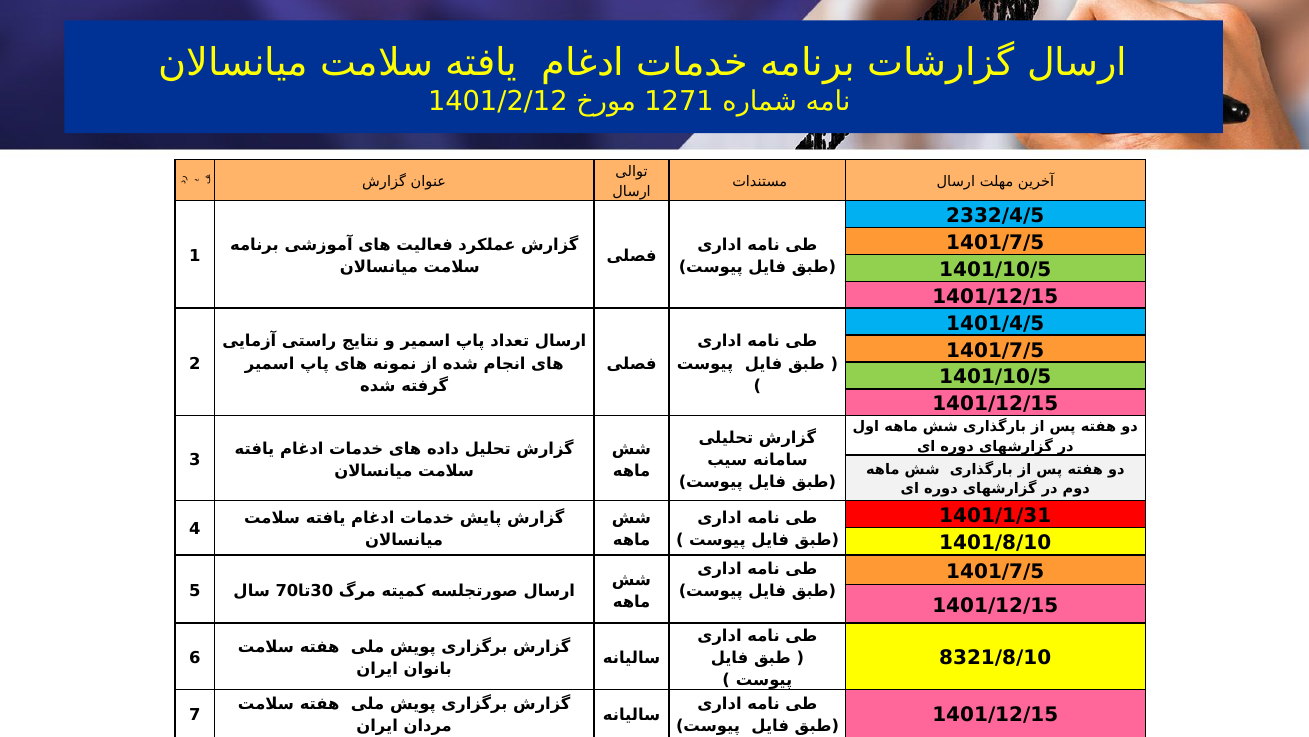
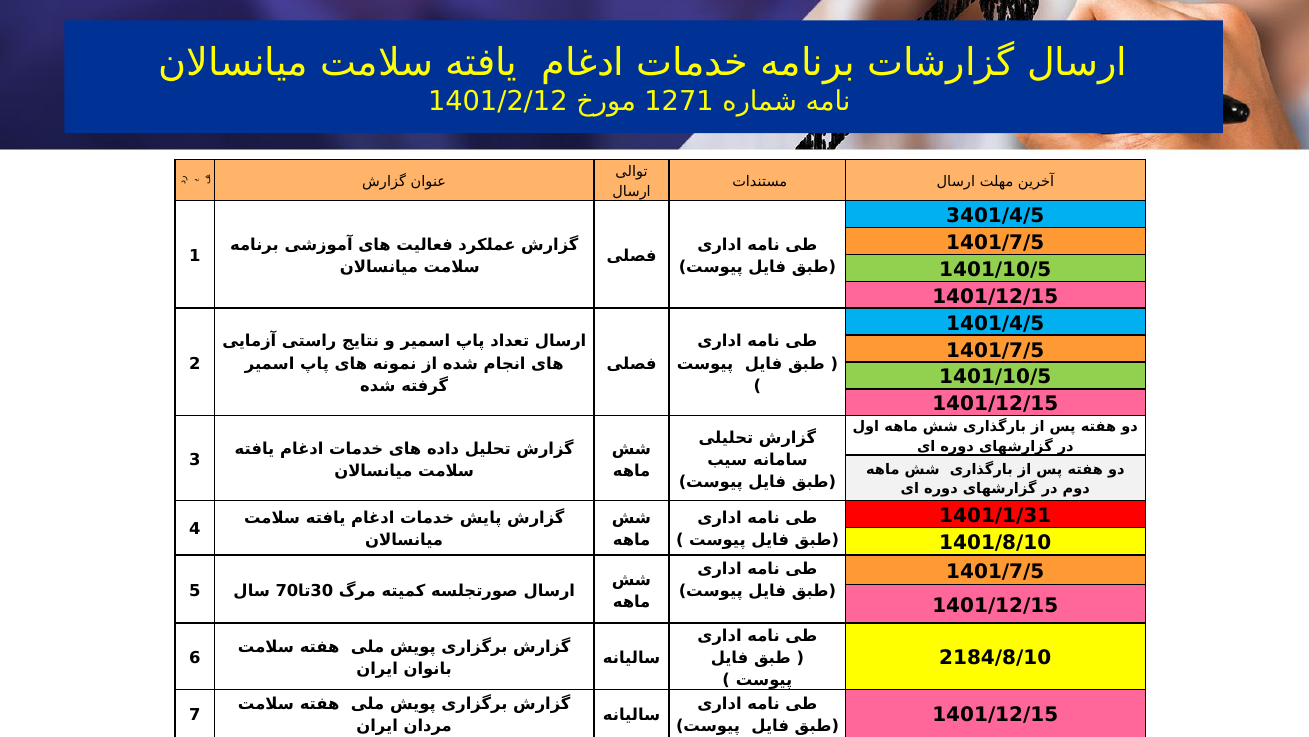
2332/4/5: 2332/4/5 -> 3401/4/5 (995, 216)
8321/8/10: 8321/8/10 -> 2184/8/10 (995, 658)
